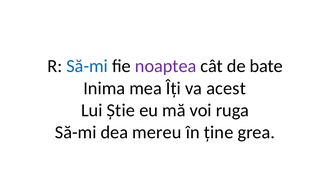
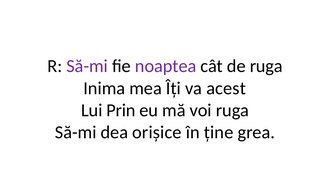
Să-mi colour: blue -> purple (87, 66)
de bate: bate -> ruga (266, 66)
Știe: Știe -> Prin (121, 110)
mereu: mereu -> orișice (157, 132)
